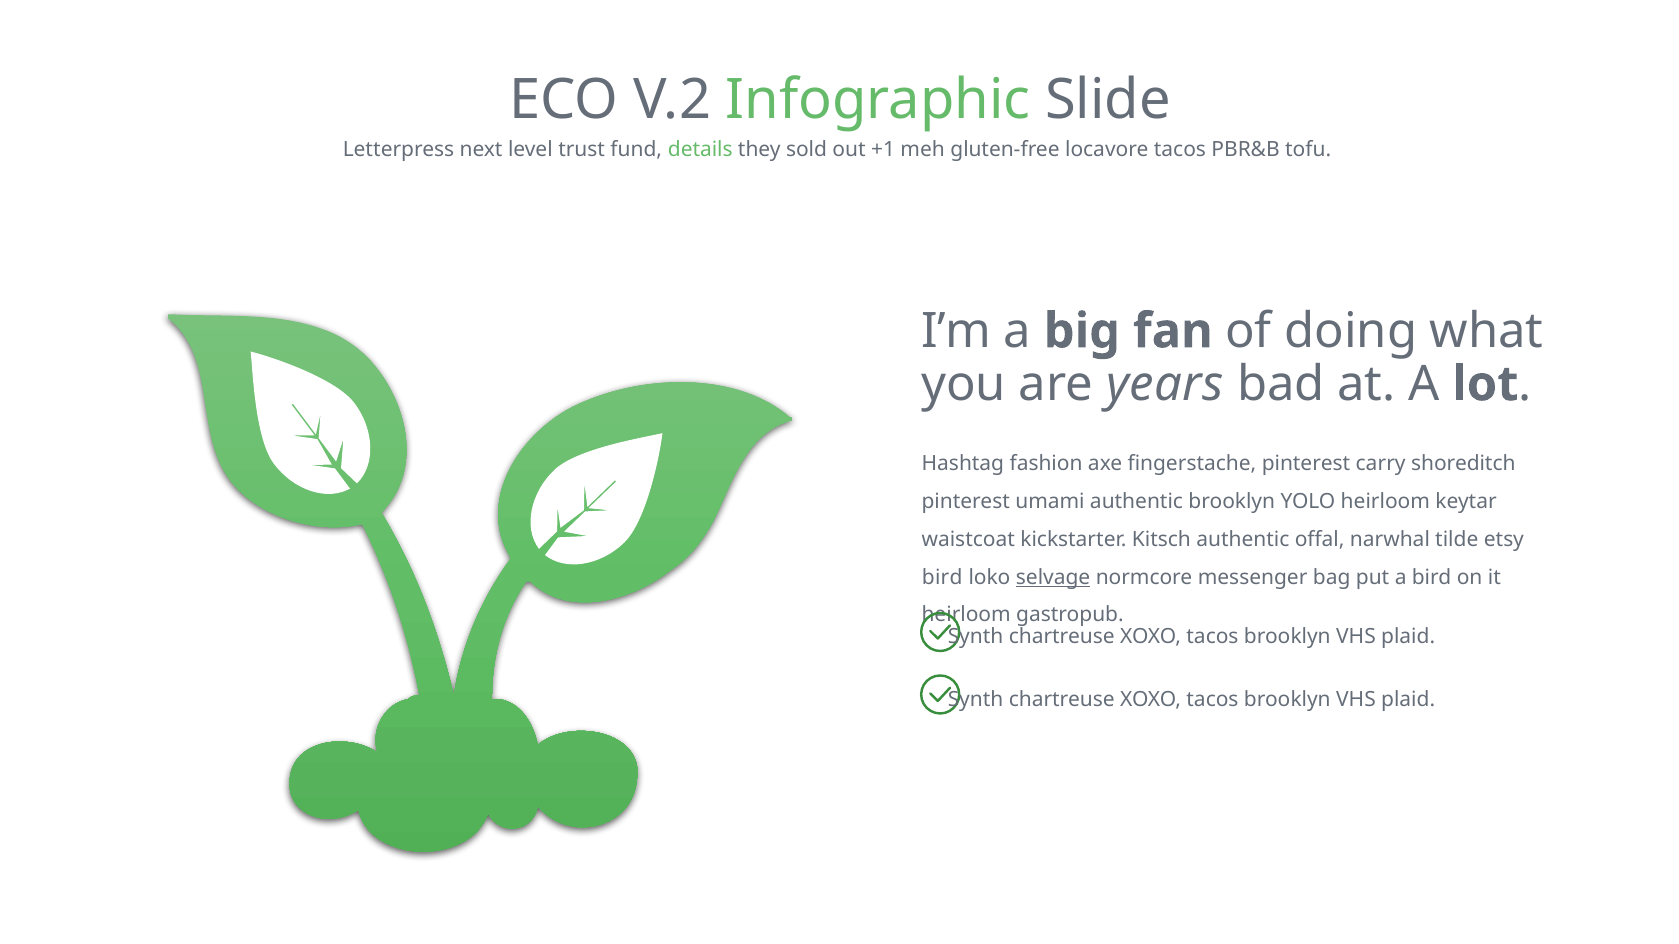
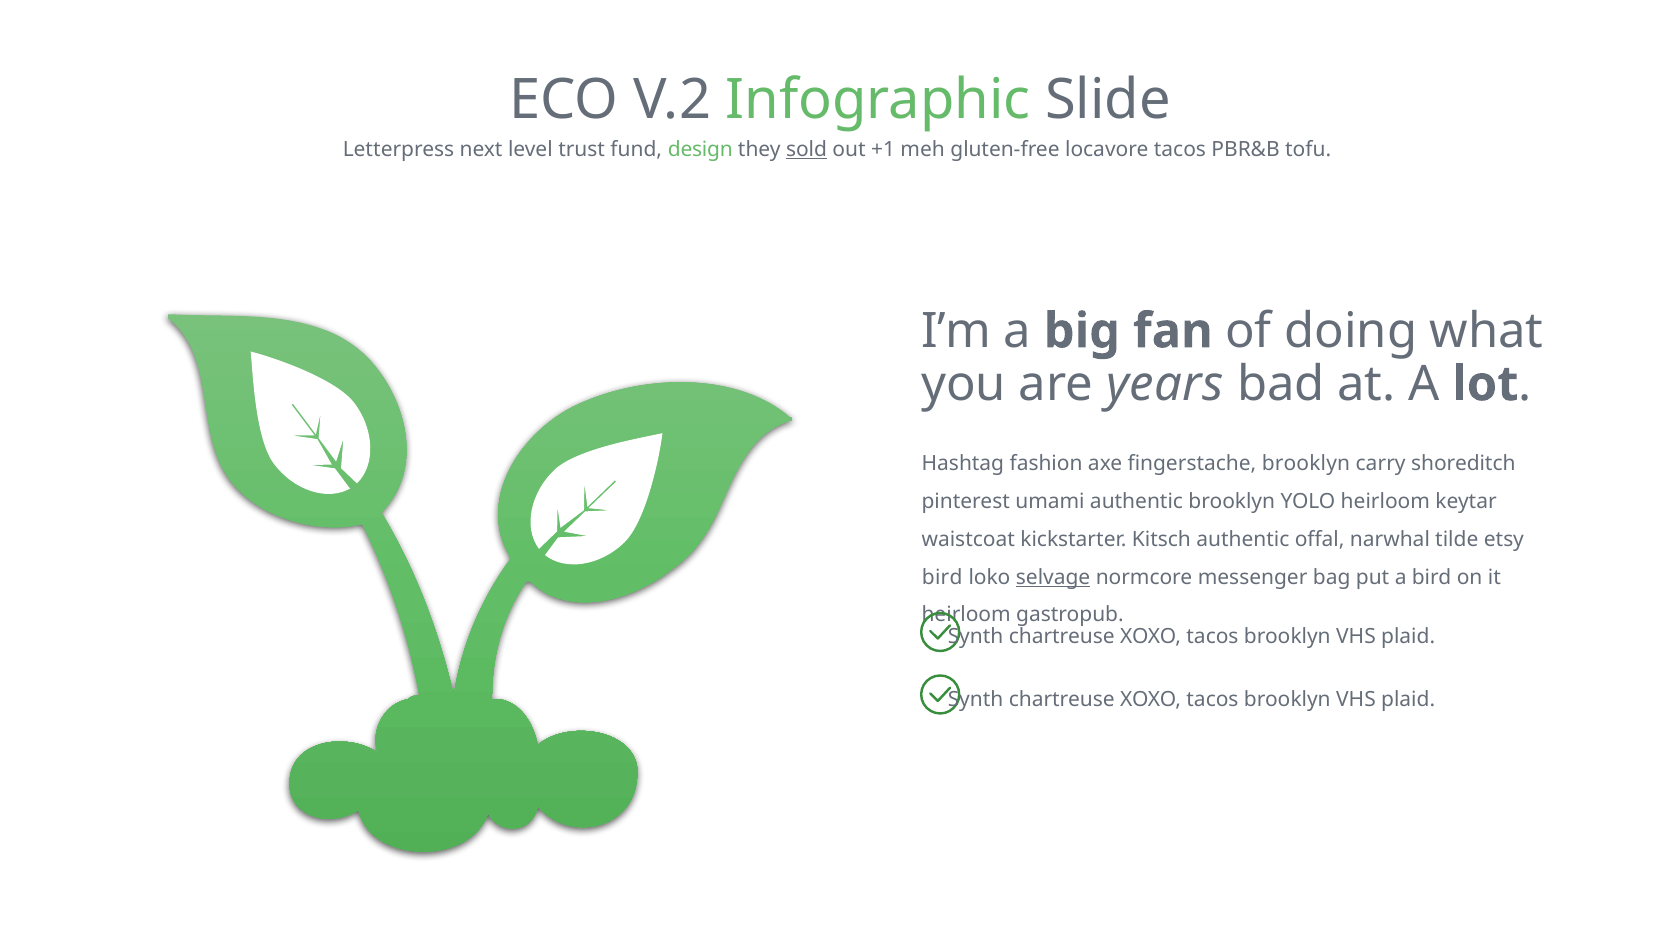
details: details -> design (700, 149)
sold underline: none -> present (807, 149)
fingerstache pinterest: pinterest -> brooklyn (1306, 464)
